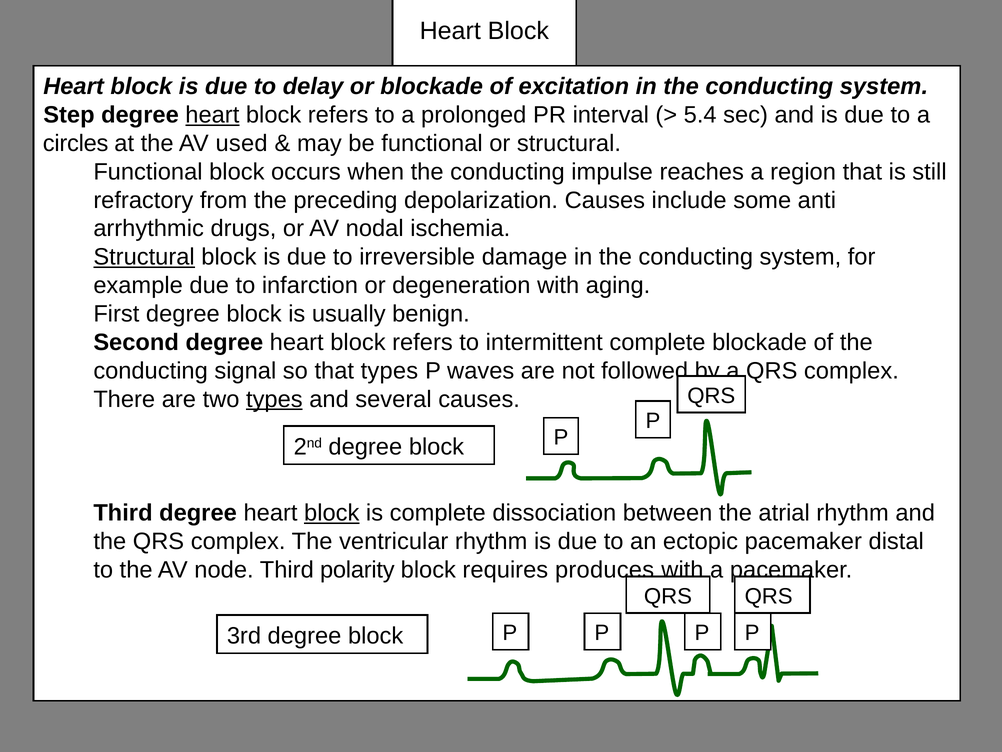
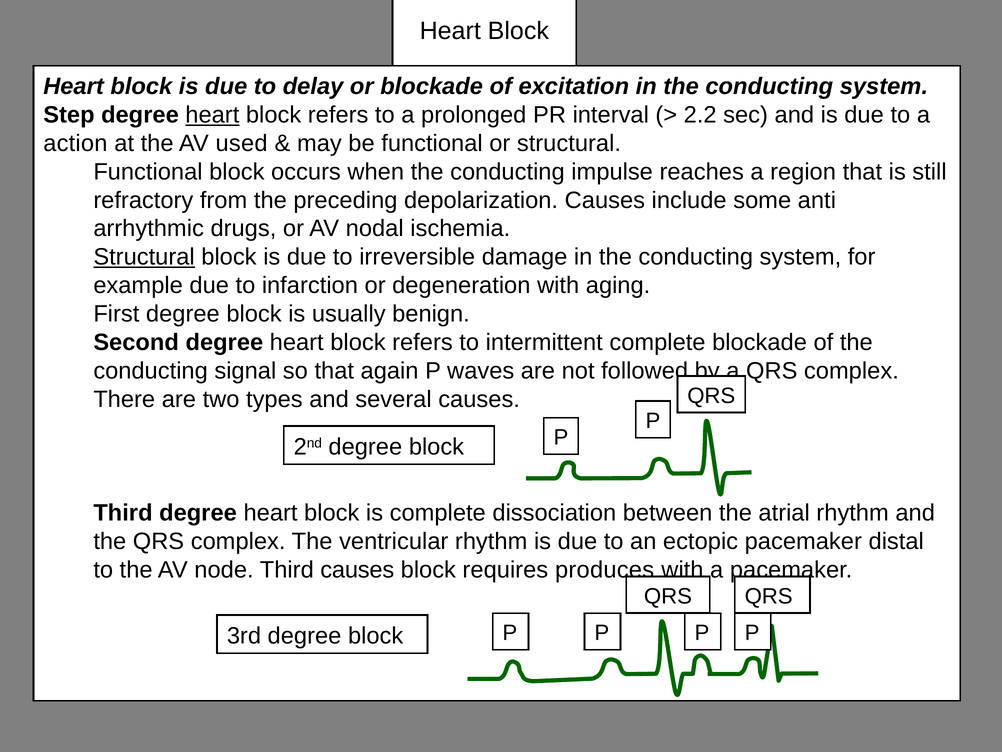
5.4: 5.4 -> 2.2 (700, 115)
circles: circles -> action (75, 143)
that types: types -> again (390, 371)
types underline: present -> none (274, 399)
block underline: present -> none (332, 513)
Third polarity: polarity -> causes (357, 569)
